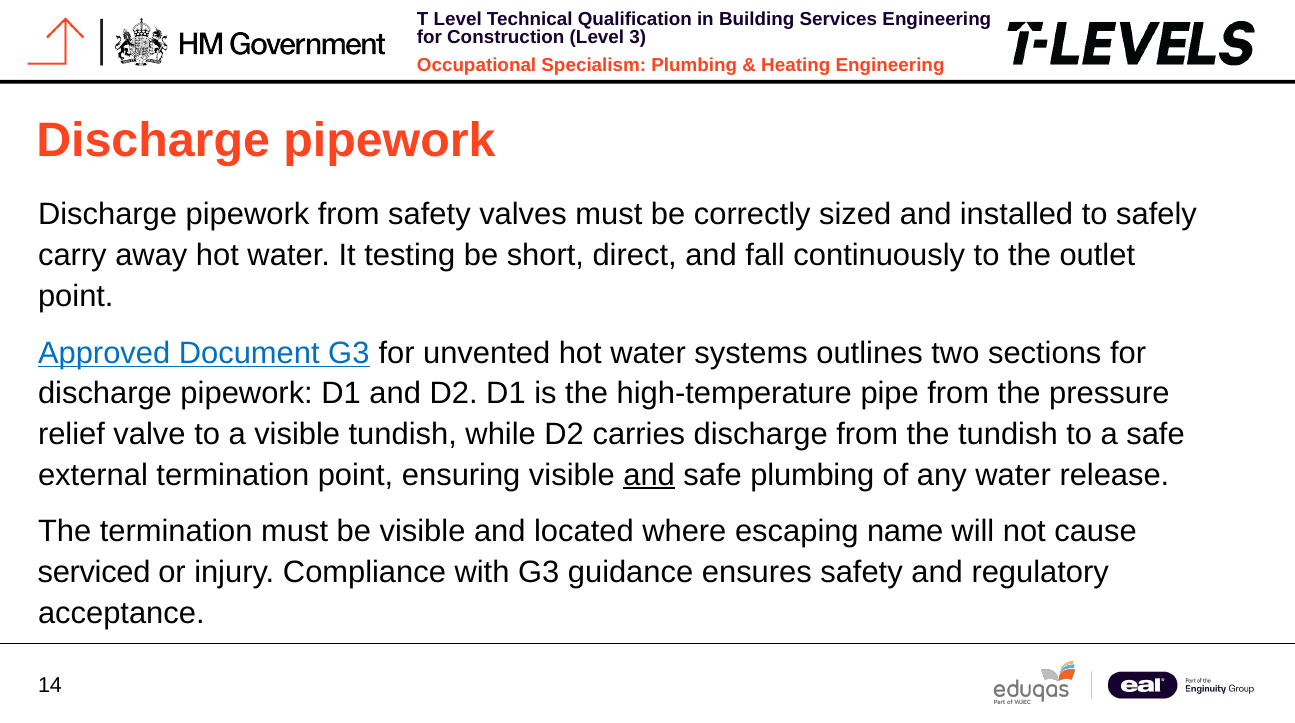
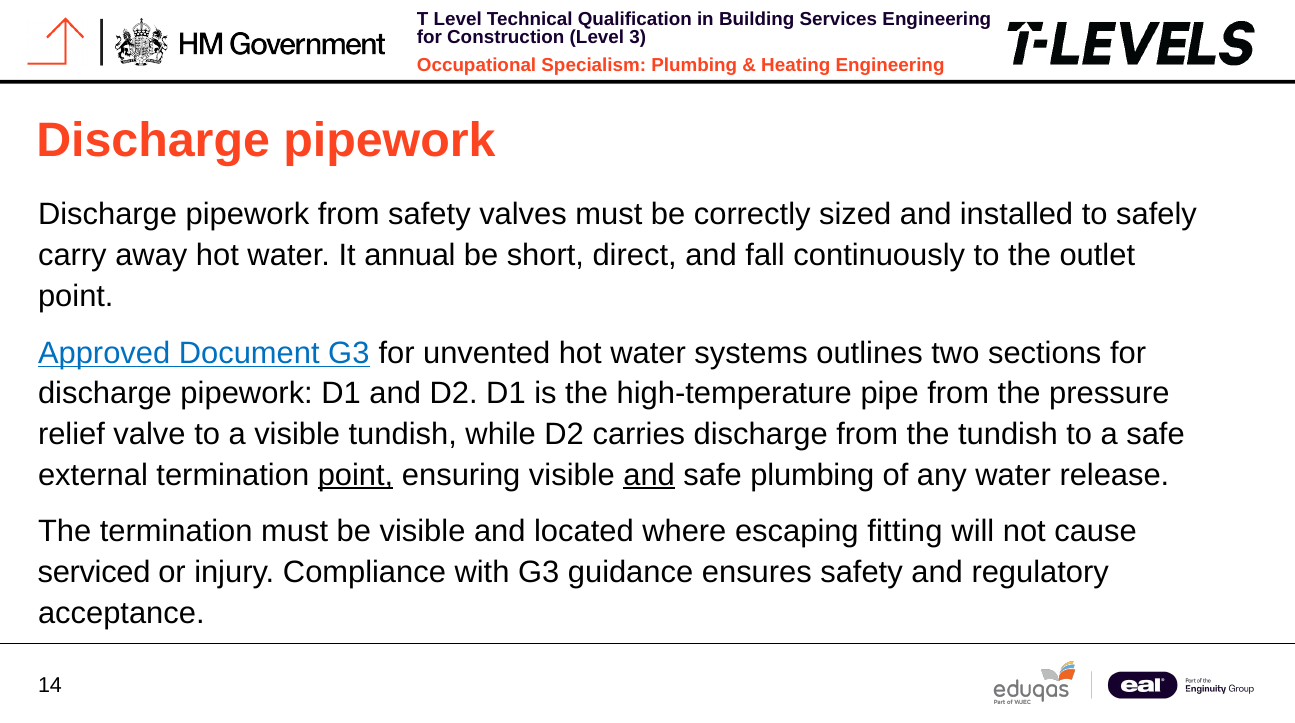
testing: testing -> annual (410, 256)
point underline: none -> present (356, 475)
name: name -> fitting (905, 532)
